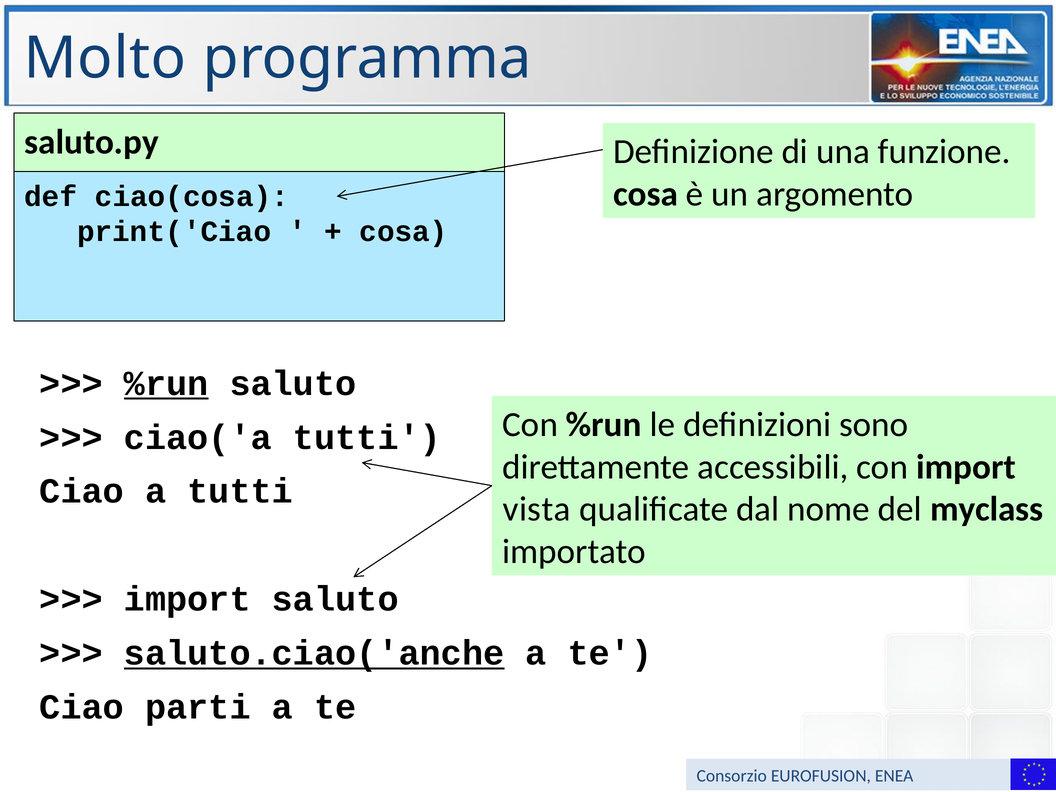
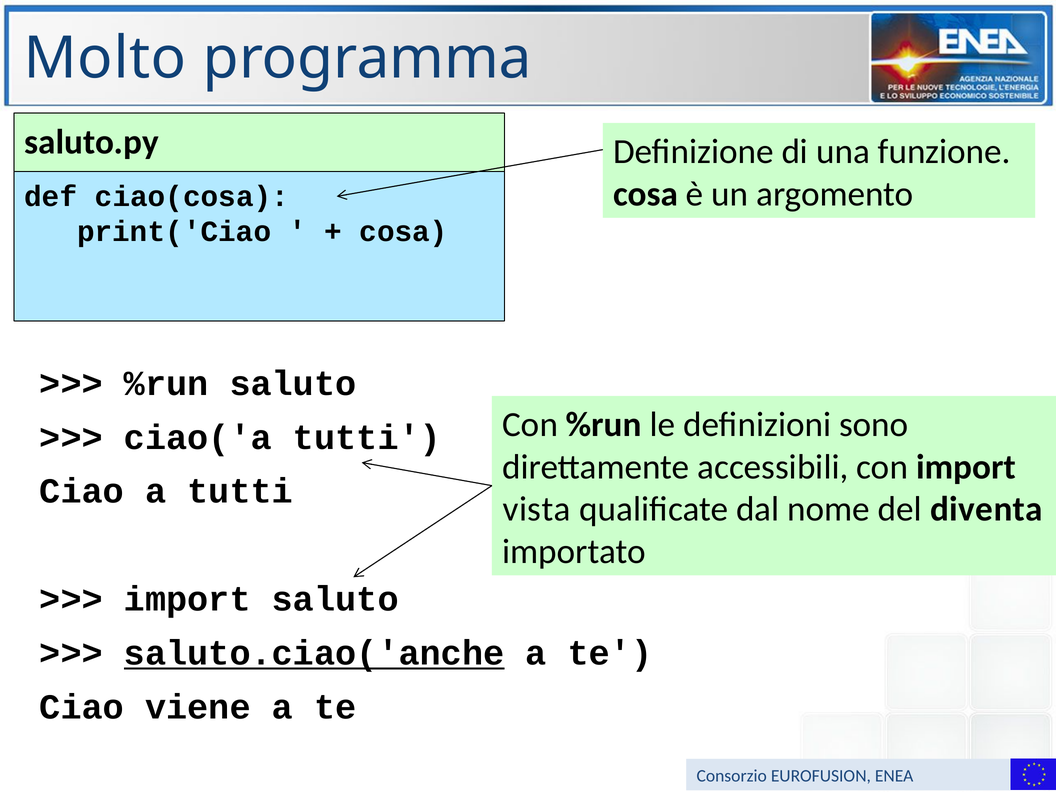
%run underline: present -> none (166, 383)
myclass: myclass -> diventa (986, 509)
parti: parti -> viene (198, 707)
